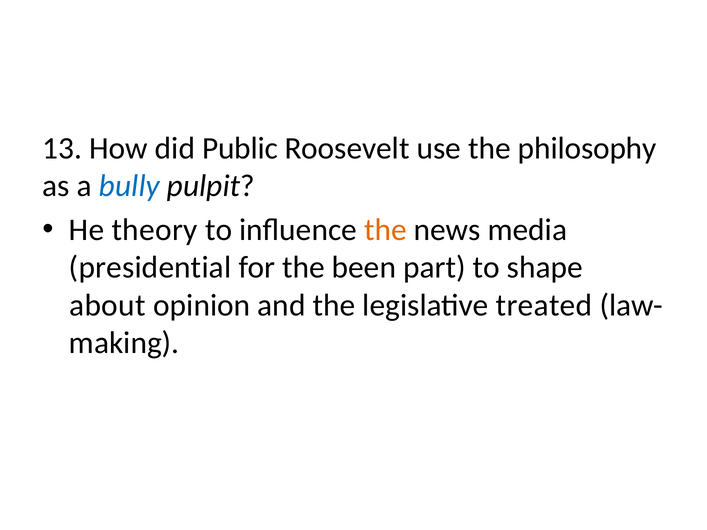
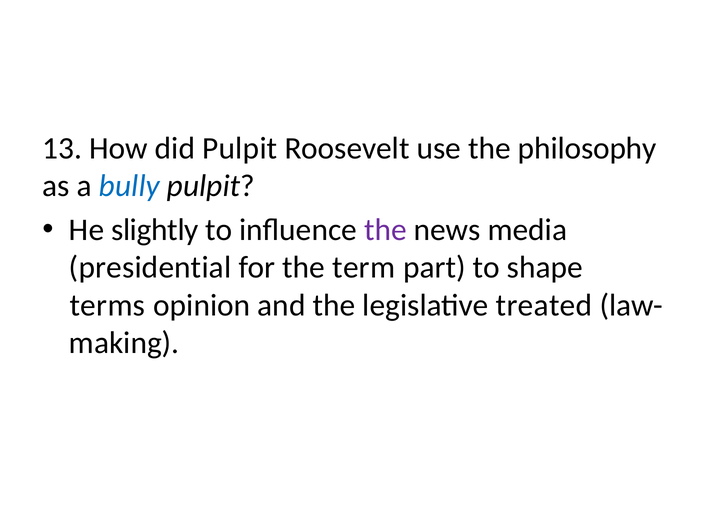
did Public: Public -> Pulpit (240, 148)
theory: theory -> slightly (155, 230)
the colour: orange -> purple (385, 230)
been: been -> term (364, 268)
about: about -> terms (107, 305)
